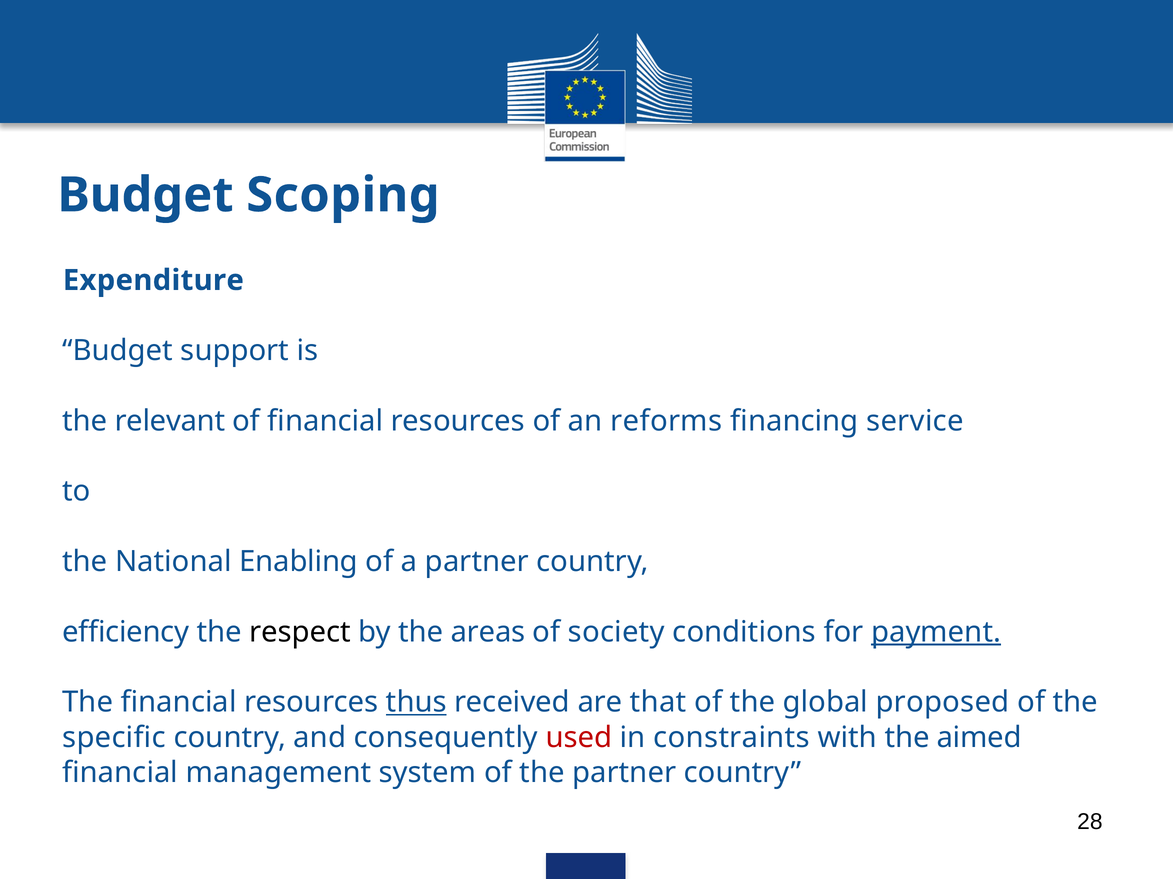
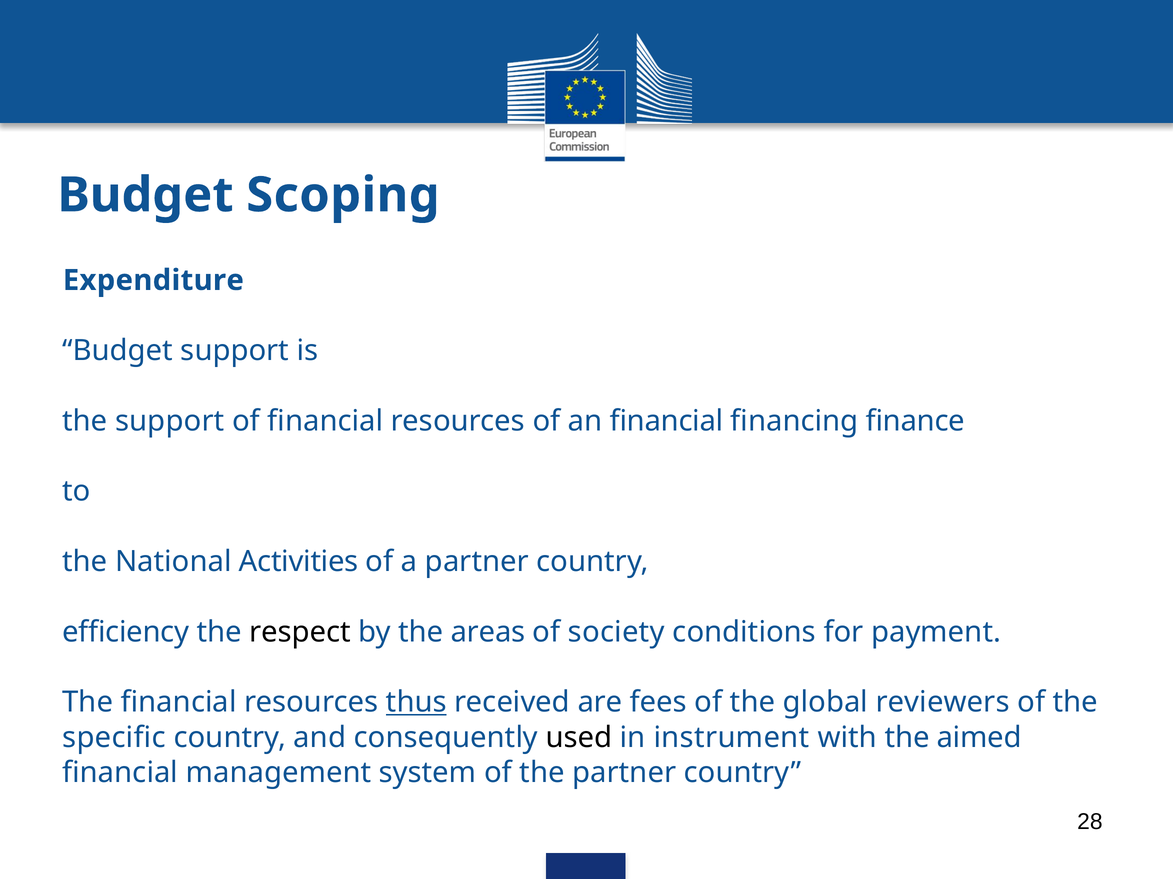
the relevant: relevant -> support (170, 421)
an reforms: reforms -> financial (667, 421)
service: service -> finance (915, 421)
Enabling: Enabling -> Activities (299, 562)
payment underline: present -> none (936, 632)
that: that -> fees (658, 703)
proposed: proposed -> reviewers (943, 703)
used colour: red -> black (579, 738)
constraints: constraints -> instrument (732, 738)
